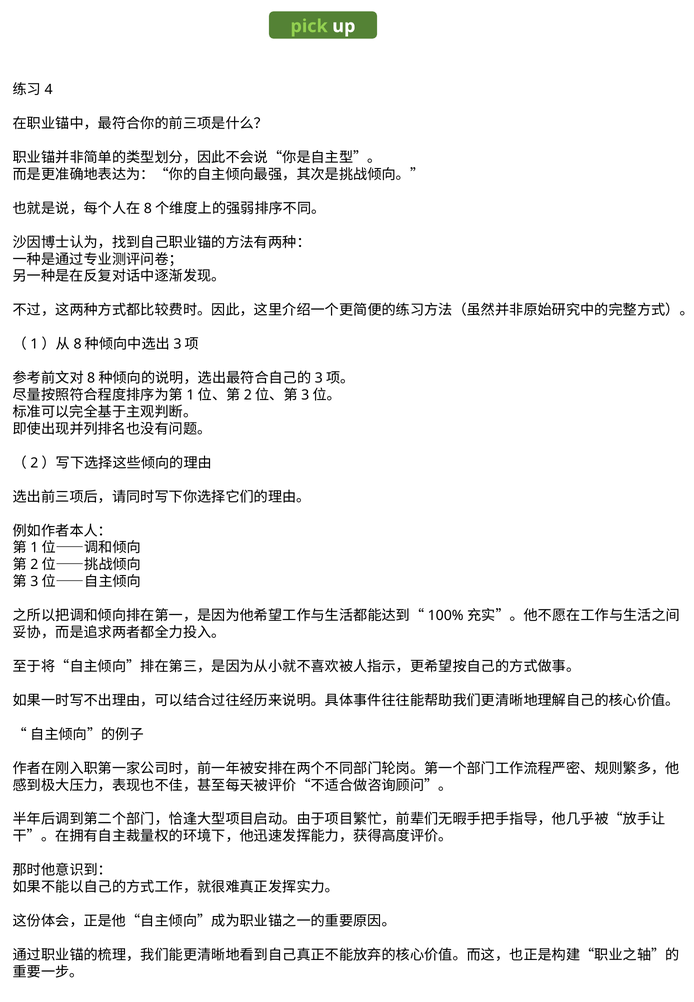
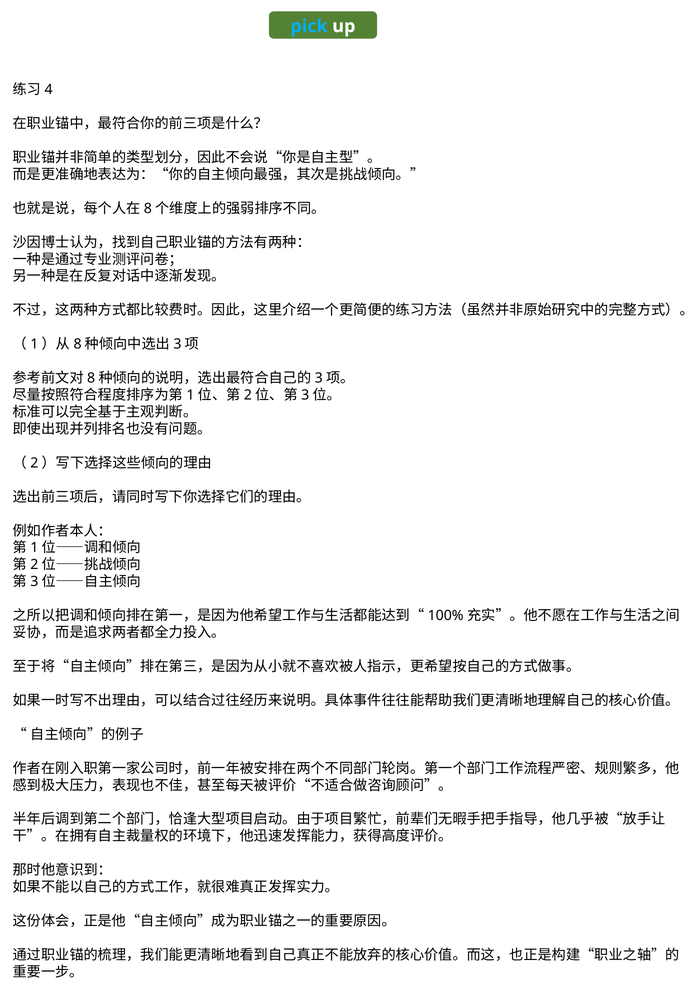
pick colour: light green -> light blue (309, 26)
